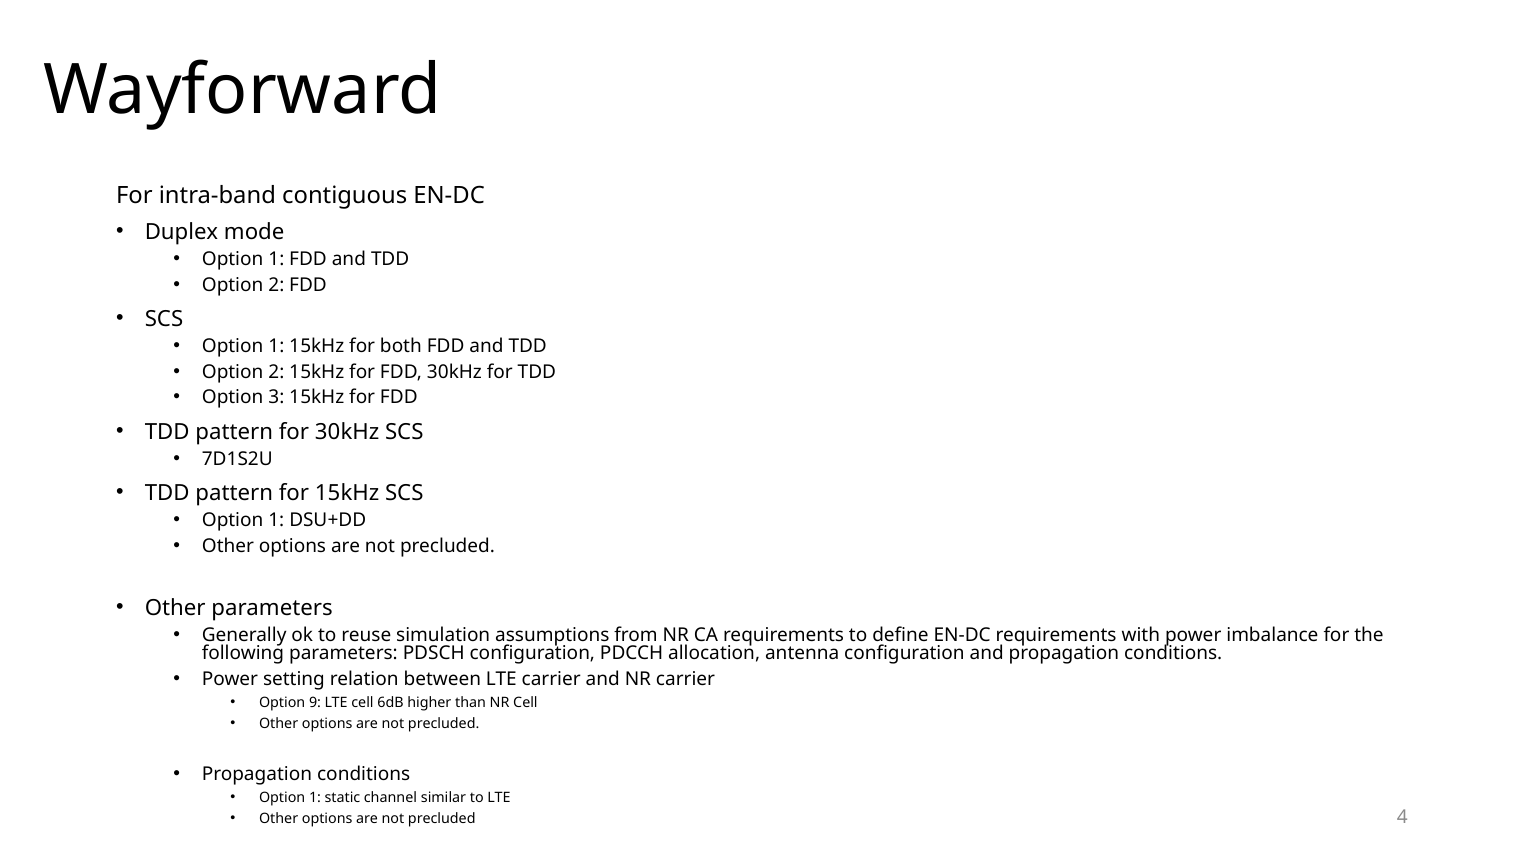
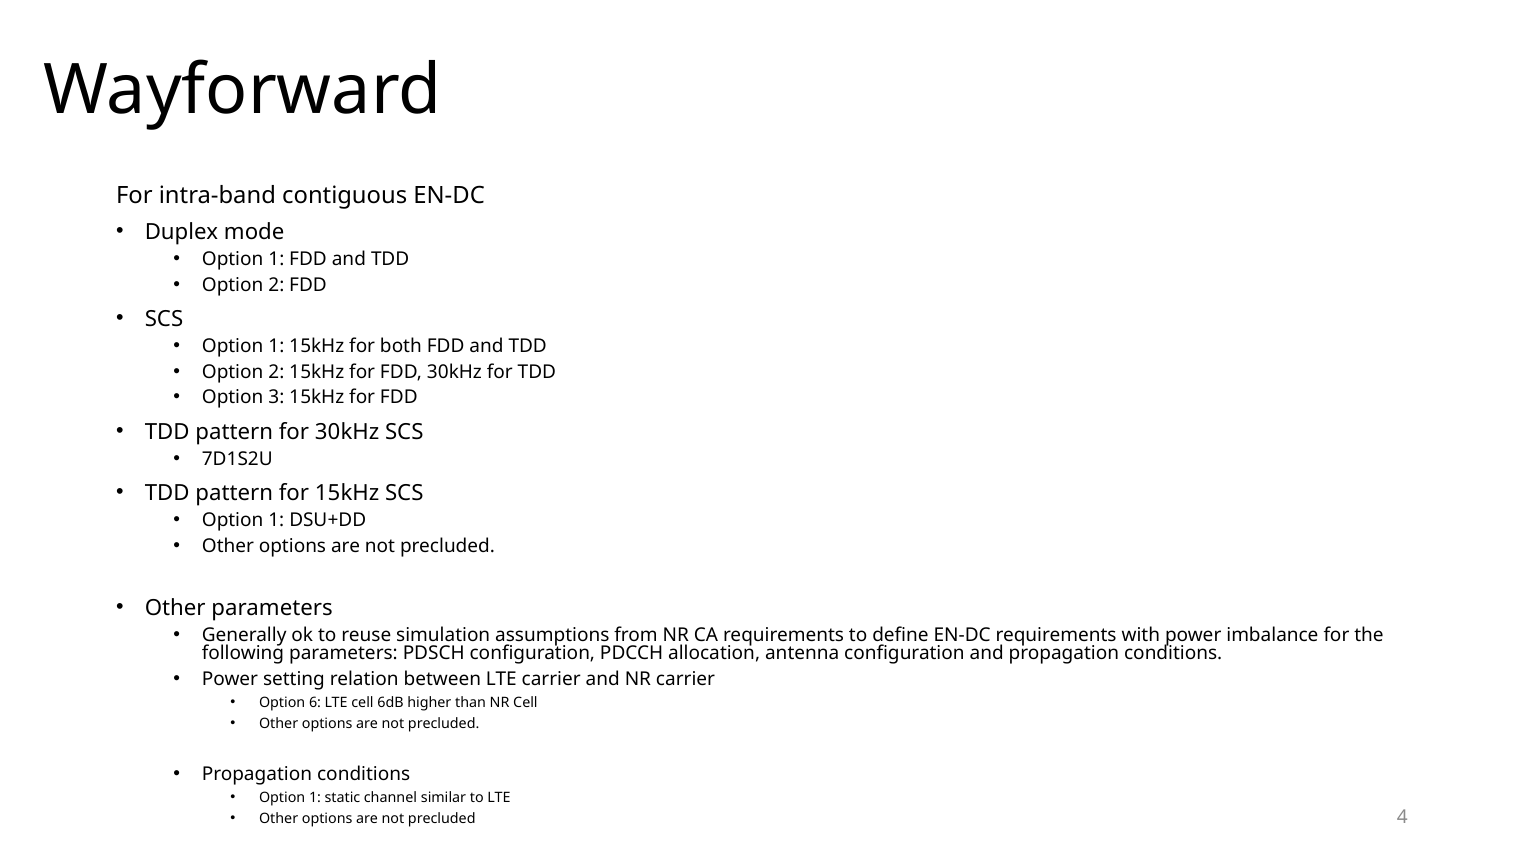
9: 9 -> 6 (315, 703)
